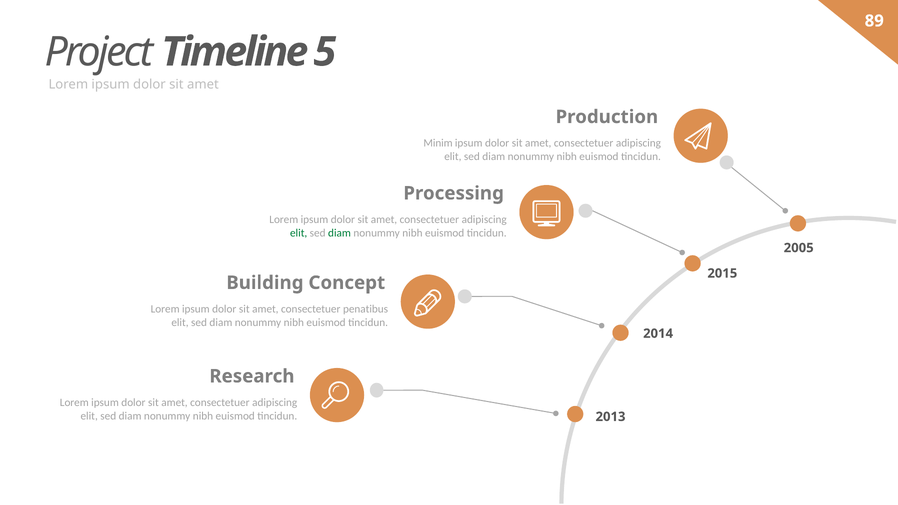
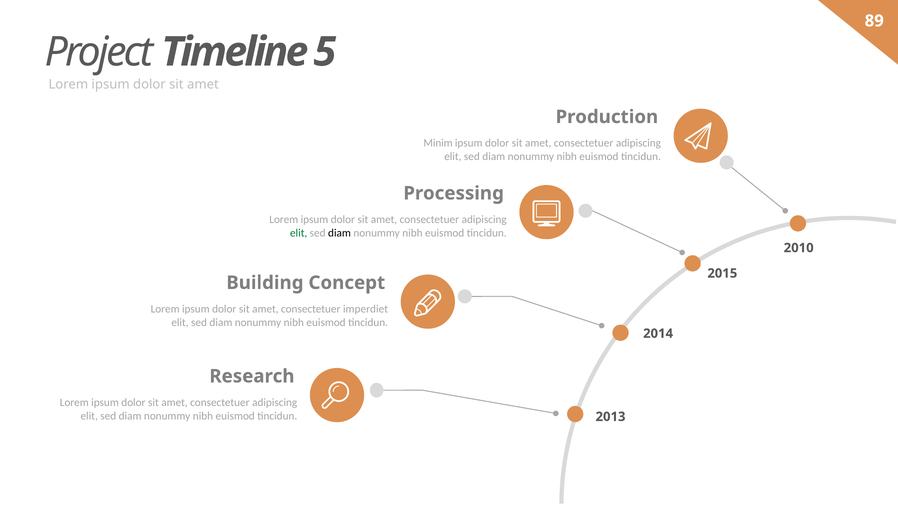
diam colour: green -> black (340, 233)
2005: 2005 -> 2010 (799, 248)
penatibus: penatibus -> imperdiet (366, 309)
